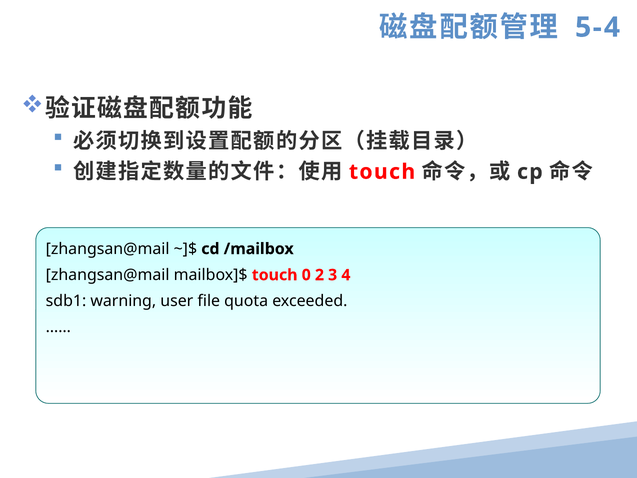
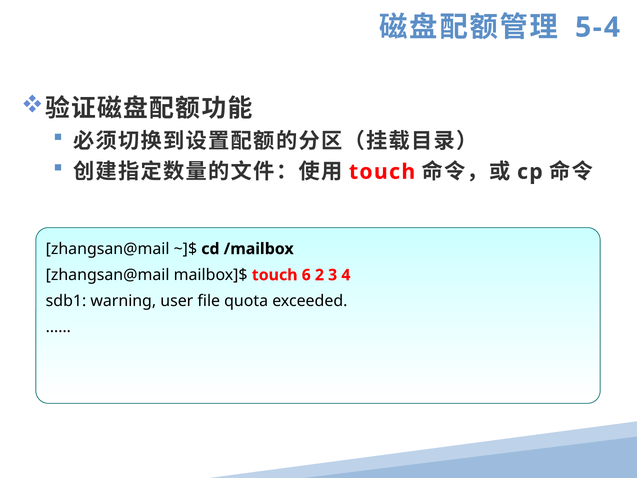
0: 0 -> 6 (306, 275)
